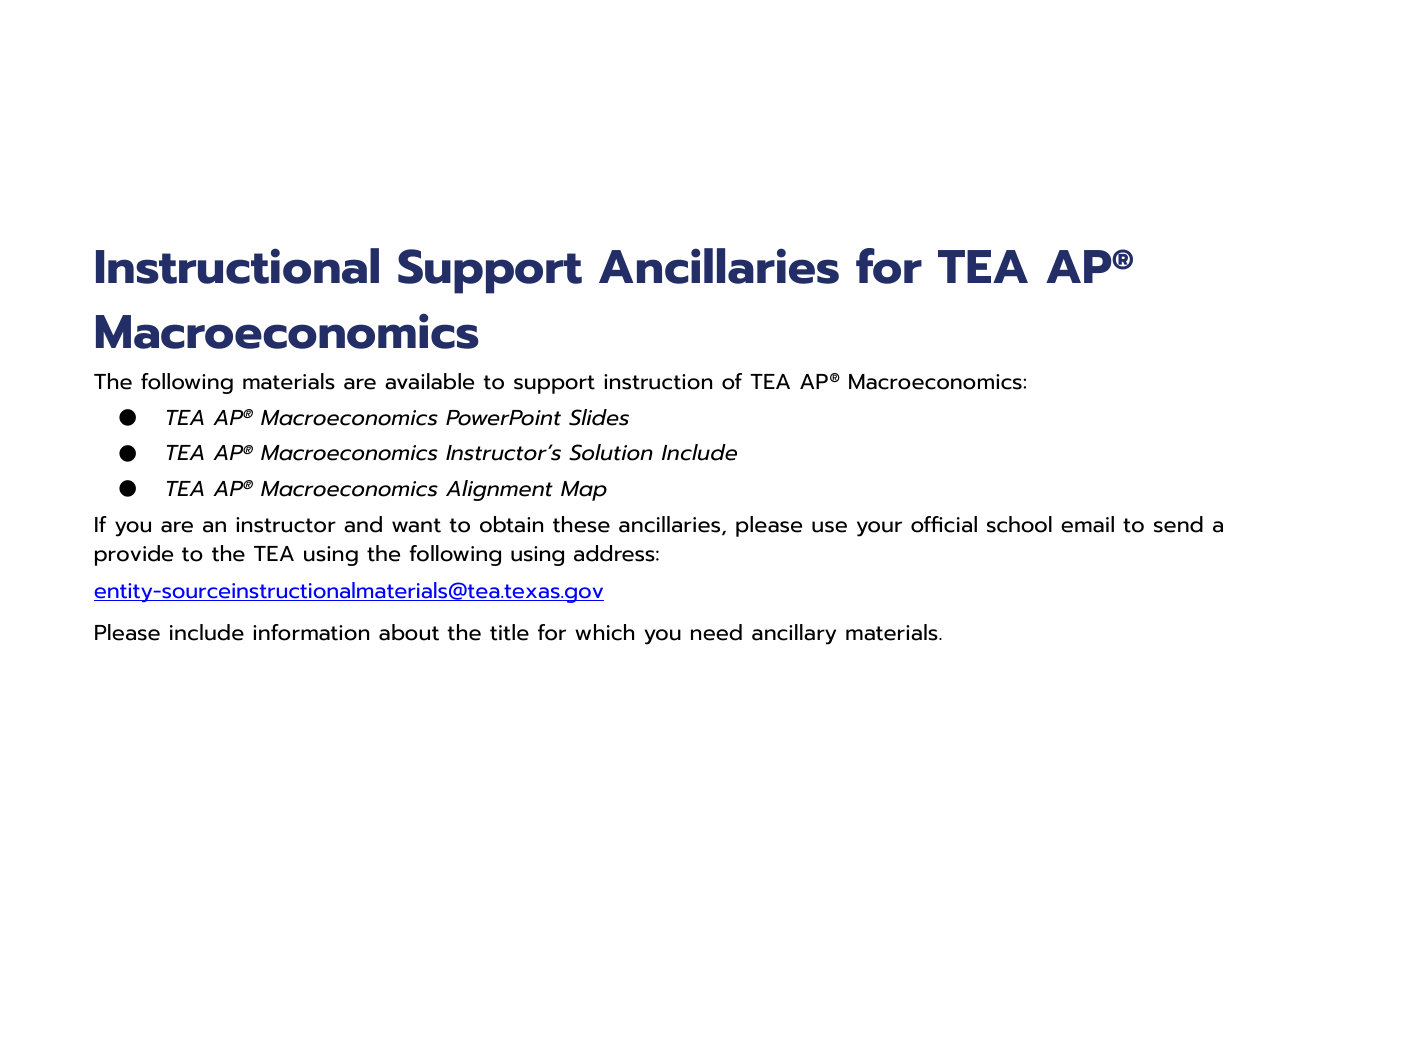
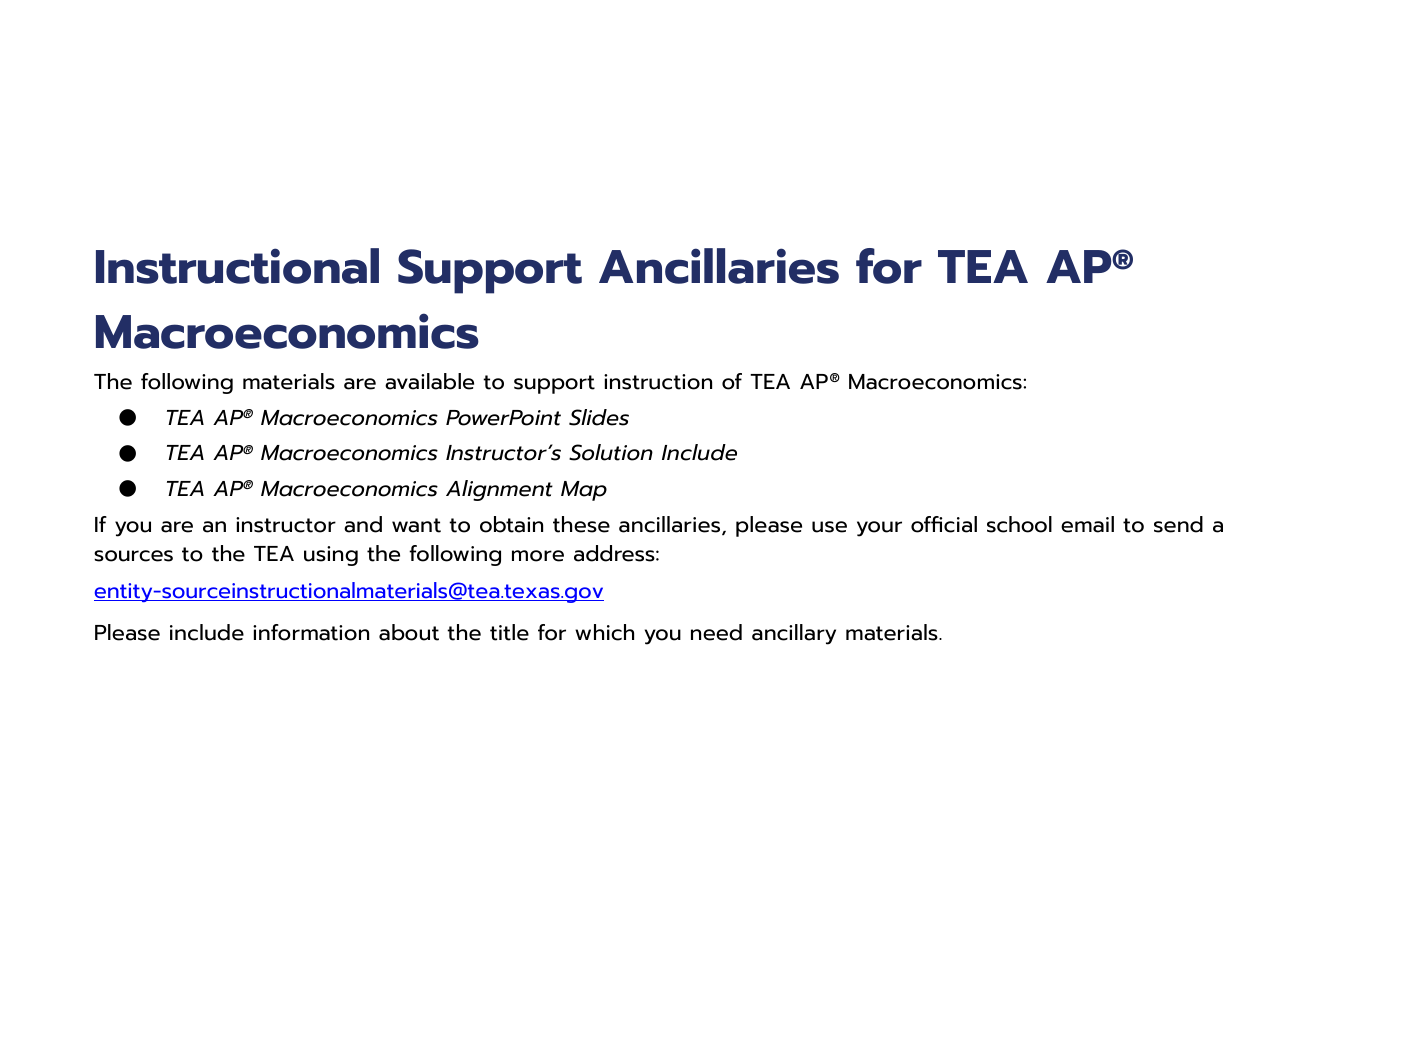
provide: provide -> sources (134, 555)
following using: using -> more (538, 555)
